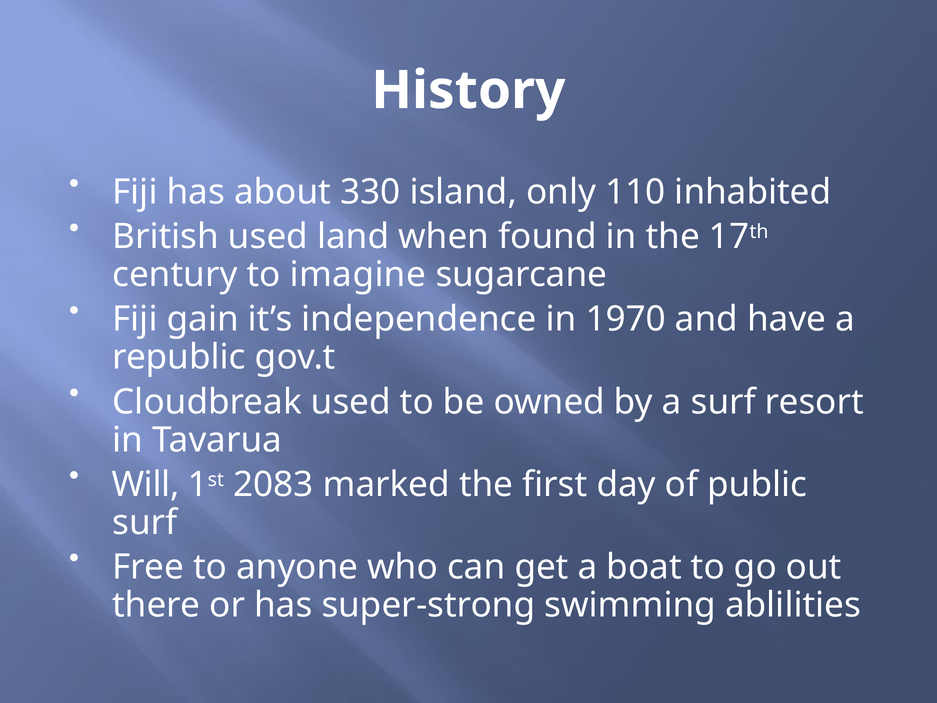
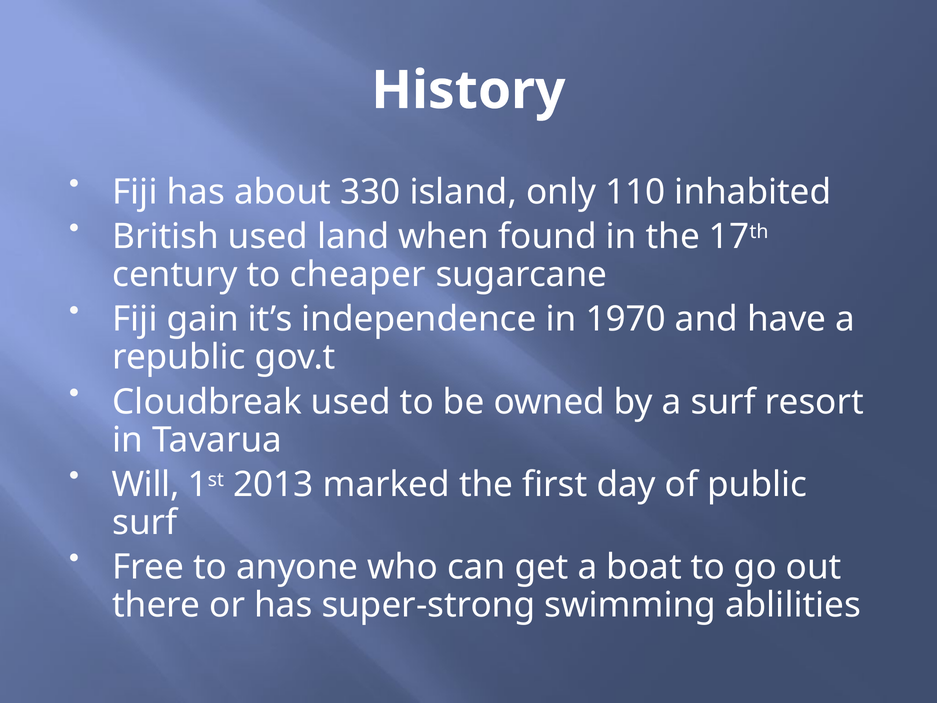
imagine: imagine -> cheaper (358, 275)
2083: 2083 -> 2013 (273, 484)
